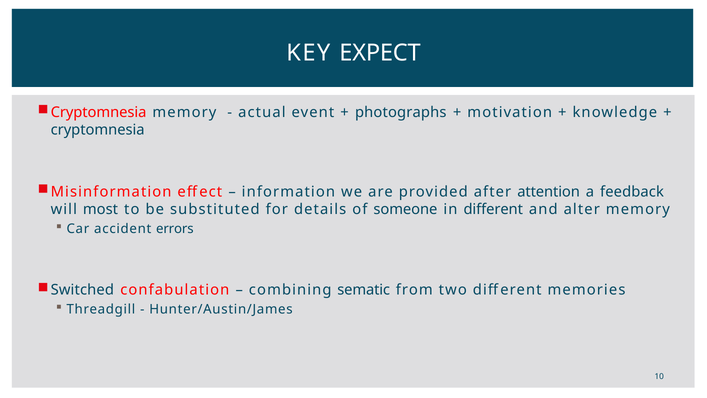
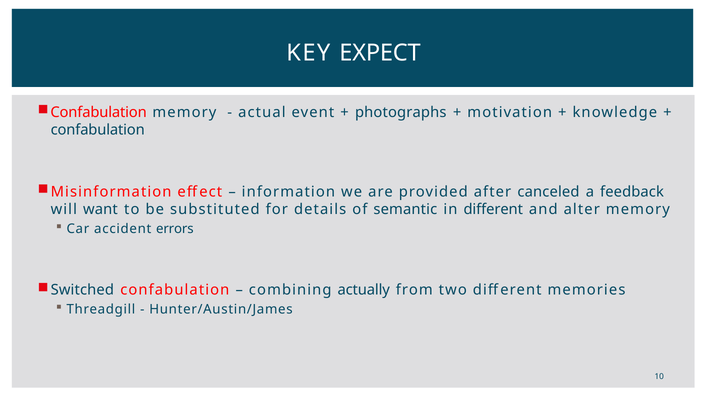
Cryptomnesia: Cryptomnesia -> Confabulation (99, 112)
cryptomnesia: cryptomnesia -> confabulation (98, 130)
attention: attention -> canceled (548, 192)
most: most -> want (100, 209)
someone: someone -> semantic (405, 209)
sematic: sematic -> actually (364, 290)
